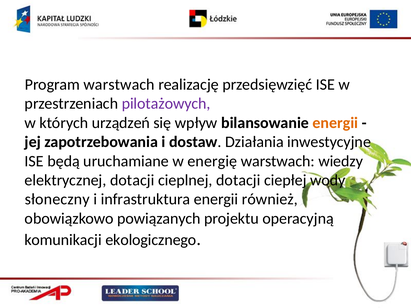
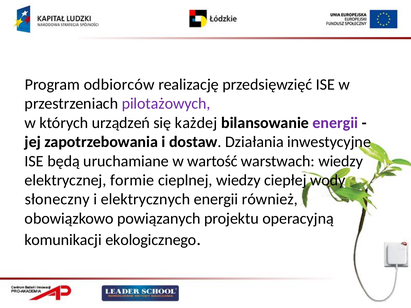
Program warstwach: warstwach -> odbiorców (119, 85)
wpływ: wpływ -> każdej (196, 123)
energii colour: orange -> purple (335, 123)
energię: energię -> wartość (212, 161)
elektrycznej dotacji: dotacji -> formie (132, 180)
cieplnej dotacji: dotacji -> wiedzy (238, 180)
infrastruktura: infrastruktura -> elektrycznych (145, 200)
